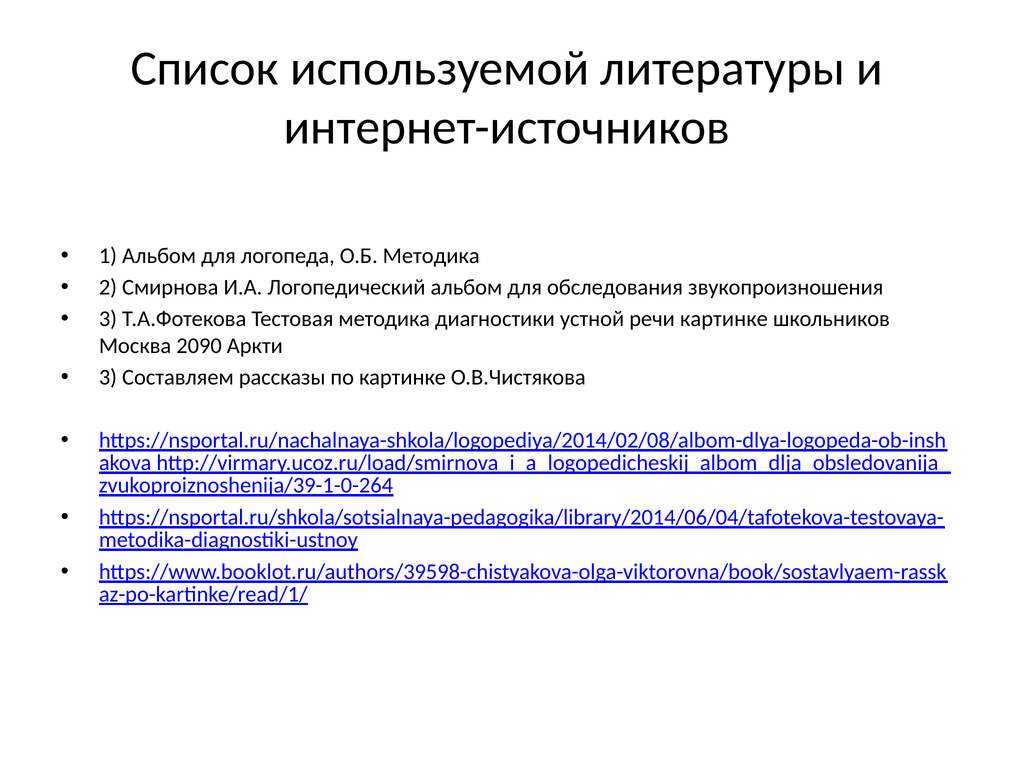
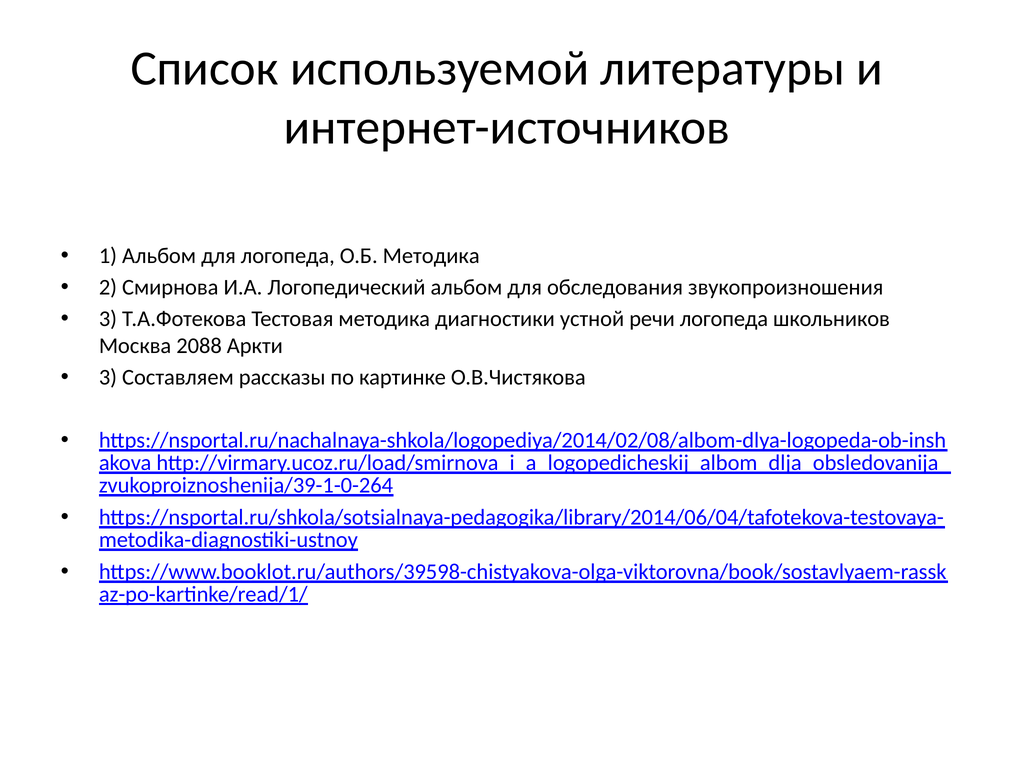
речи картинке: картинке -> логопеда (724, 319)
2090: 2090 -> 2088 (199, 346)
